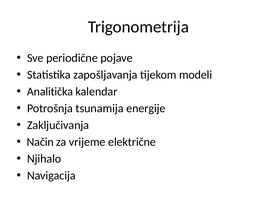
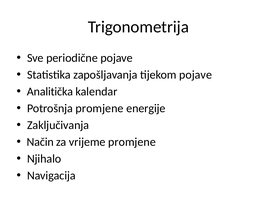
tijekom modeli: modeli -> pojave (196, 75)
Potrošnja tsunamija: tsunamija -> promjene (100, 108)
vrijeme električne: električne -> promjene (132, 142)
